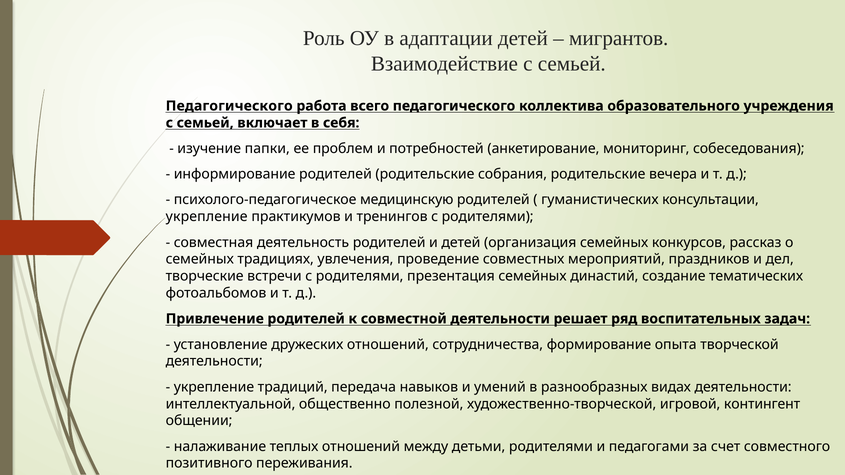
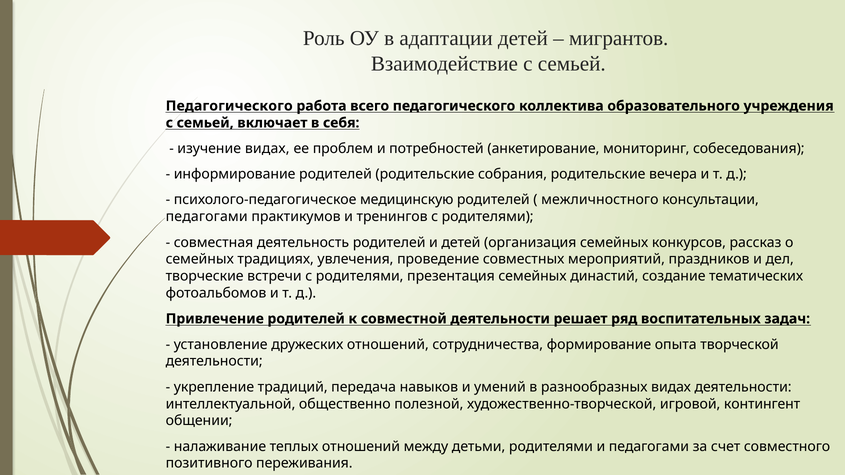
изучение папки: папки -> видах (267, 149)
гуманистических: гуманистических -> межличностного (600, 200)
укрепление: укрепление -> педагогами (207, 217)
